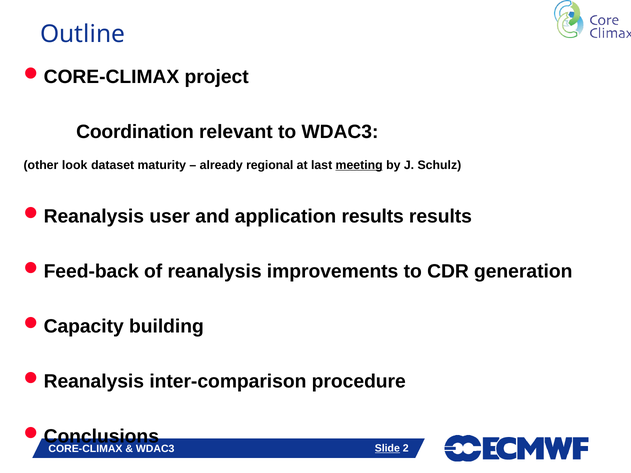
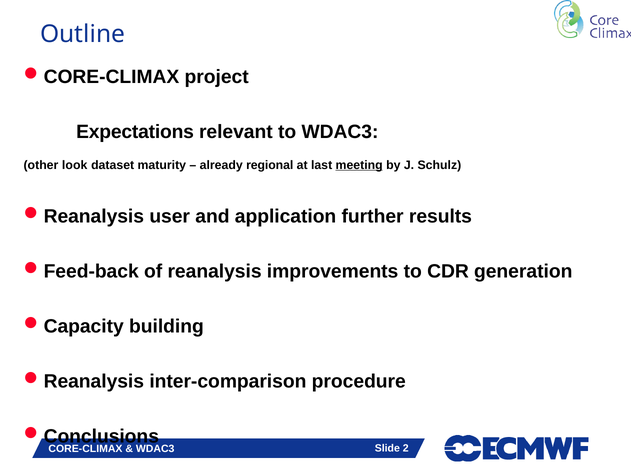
Coordination: Coordination -> Expectations (135, 132)
application results: results -> further (373, 216)
Slide underline: present -> none (387, 449)
